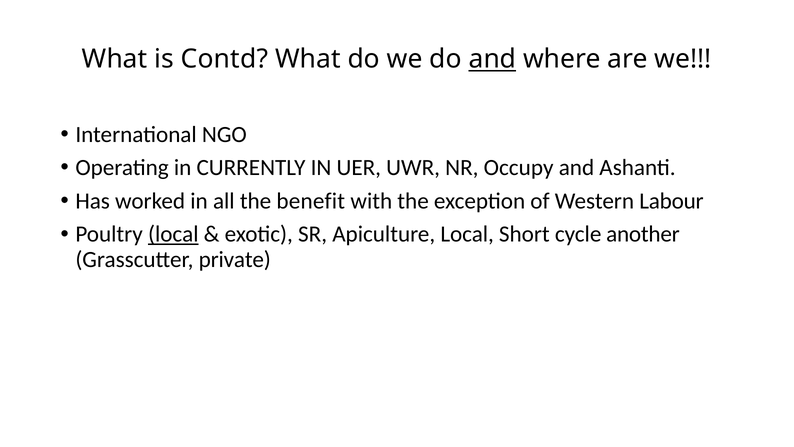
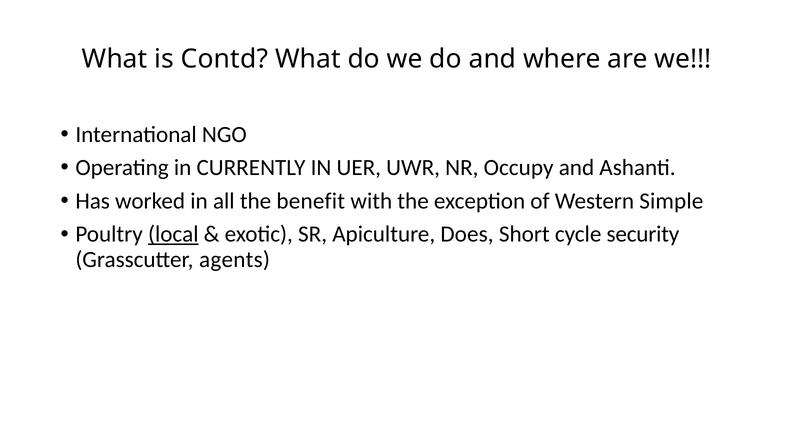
and underline: present -> none (492, 59)
Labour: Labour -> Simple (671, 201)
Apiculture Local: Local -> Does (467, 234)
another: another -> security (643, 234)
private: private -> agents (235, 259)
